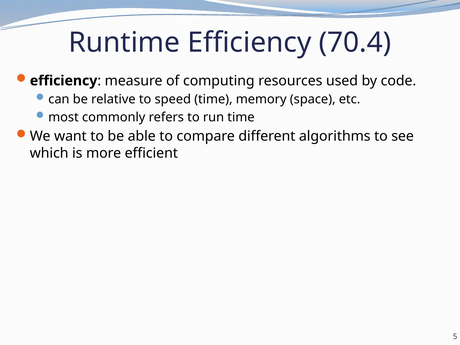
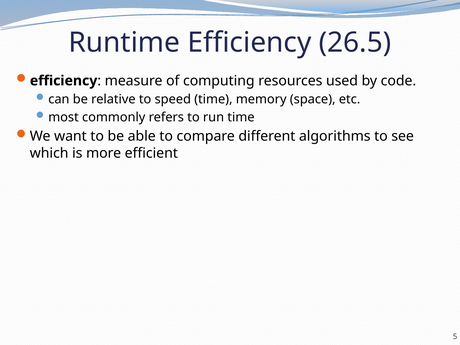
70.4: 70.4 -> 26.5 (355, 43)
